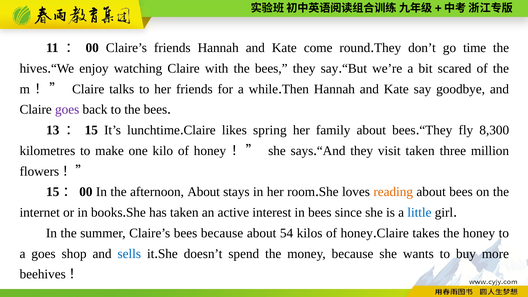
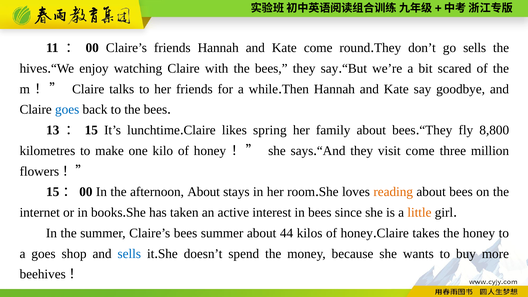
go time: time -> sells (475, 48)
goes colour: purple -> blue (67, 110)
8,300: 8,300 -> 8,800 (494, 130)
visit taken: taken -> come (420, 151)
little colour: blue -> orange (419, 213)
bees because: because -> summer (222, 233)
54: 54 -> 44 (287, 233)
